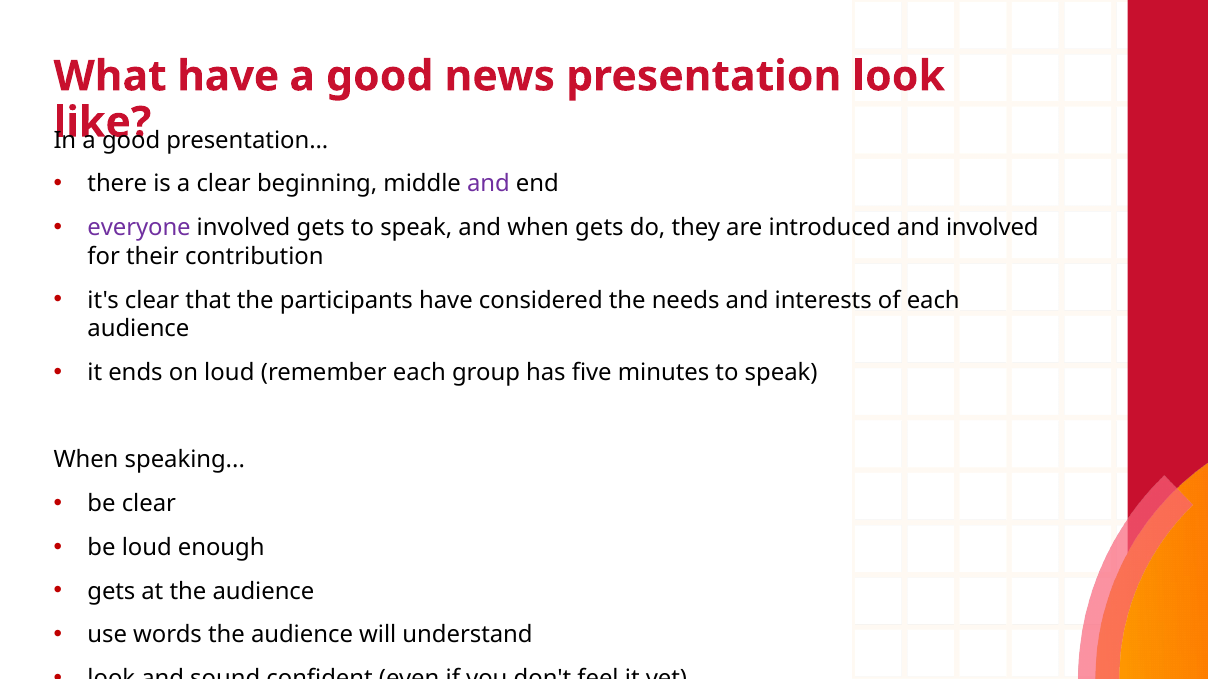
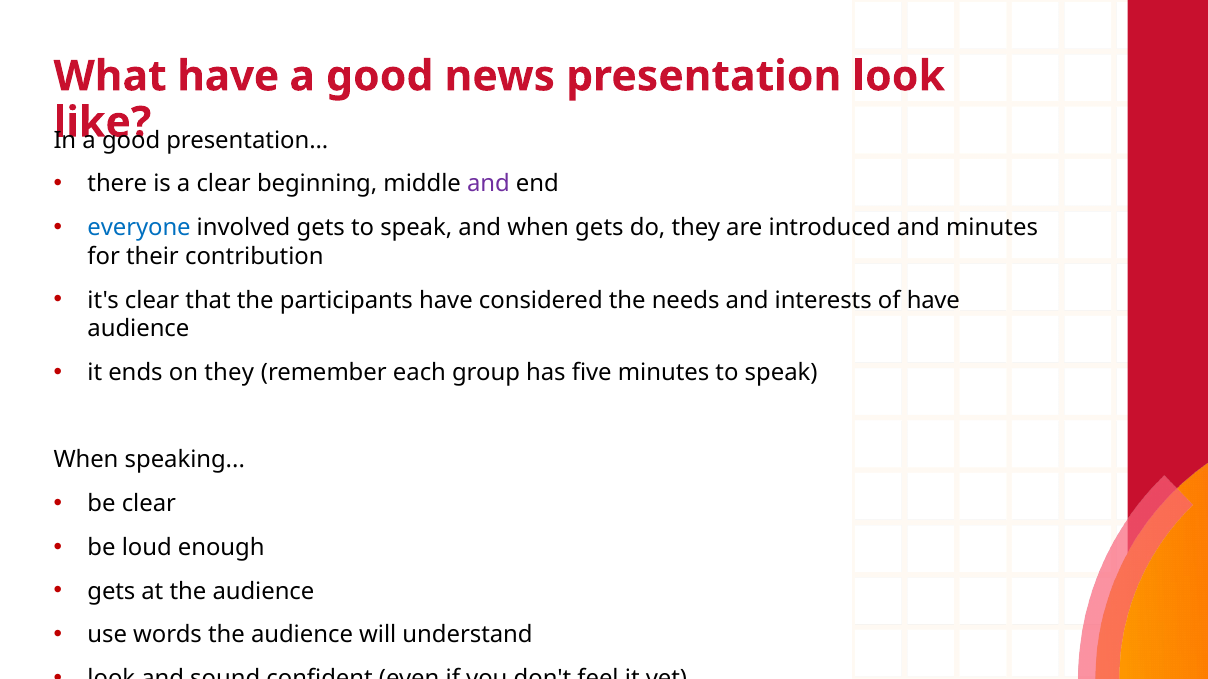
everyone colour: purple -> blue (139, 228)
and involved: involved -> minutes (992, 228)
of each: each -> have (933, 300)
on loud: loud -> they (229, 373)
